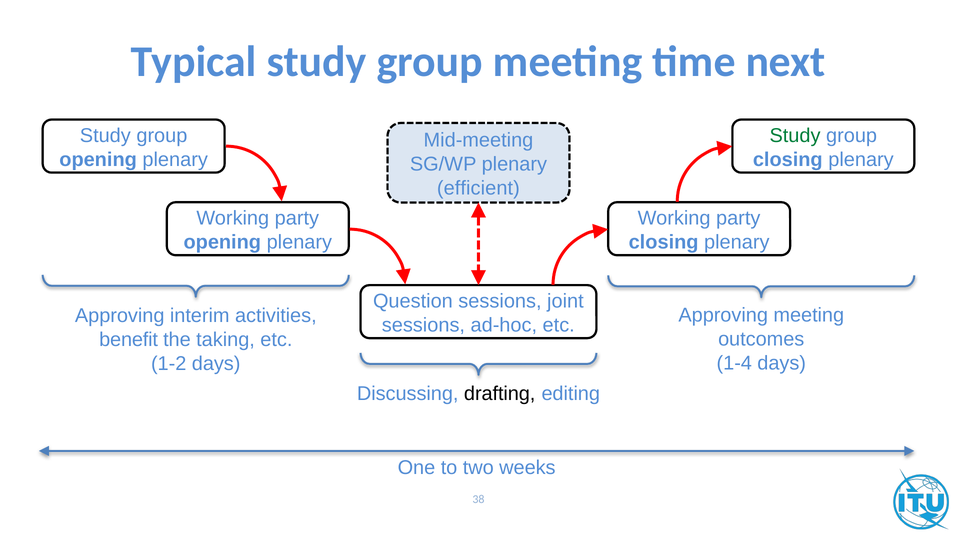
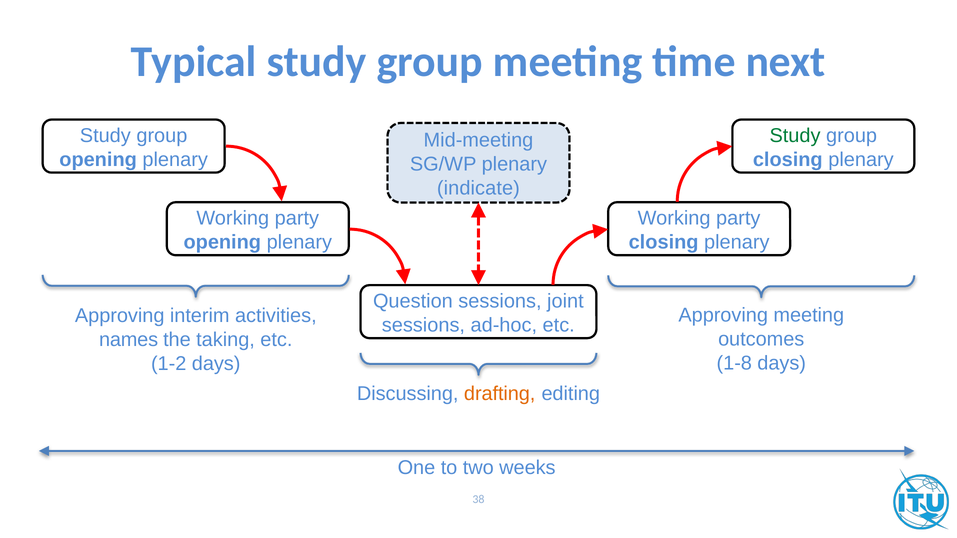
efficient: efficient -> indicate (478, 188)
benefit: benefit -> names (129, 340)
1-4: 1-4 -> 1-8 (734, 363)
drafting colour: black -> orange (500, 394)
